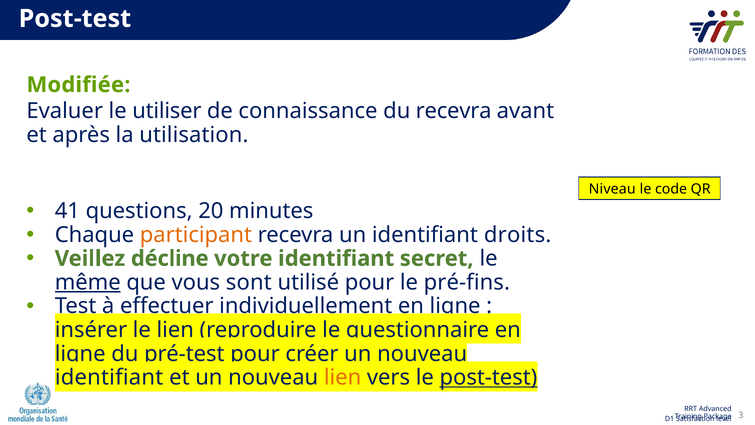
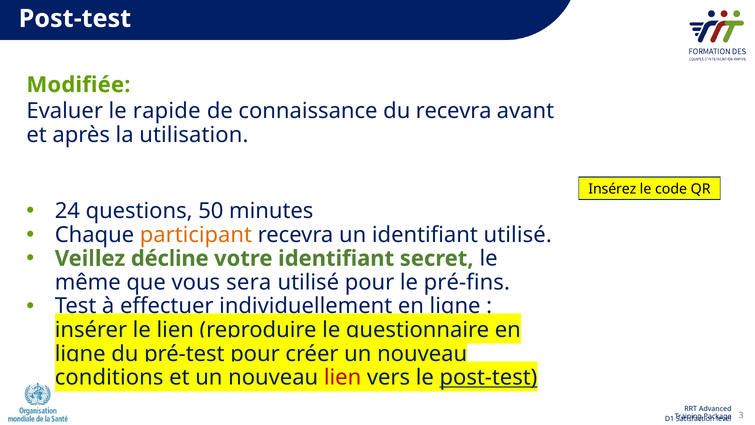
utiliser: utiliser -> rapide (167, 111)
Niveau: Niveau -> Insérez (612, 189)
41: 41 -> 24 (67, 211)
20: 20 -> 50 (211, 211)
identifiant droits: droits -> utilisé (518, 235)
même underline: present -> none (88, 282)
sont: sont -> sera (249, 282)
identifiant: identifiant -> conditions (109, 377)
lien colour: orange -> red (343, 377)
